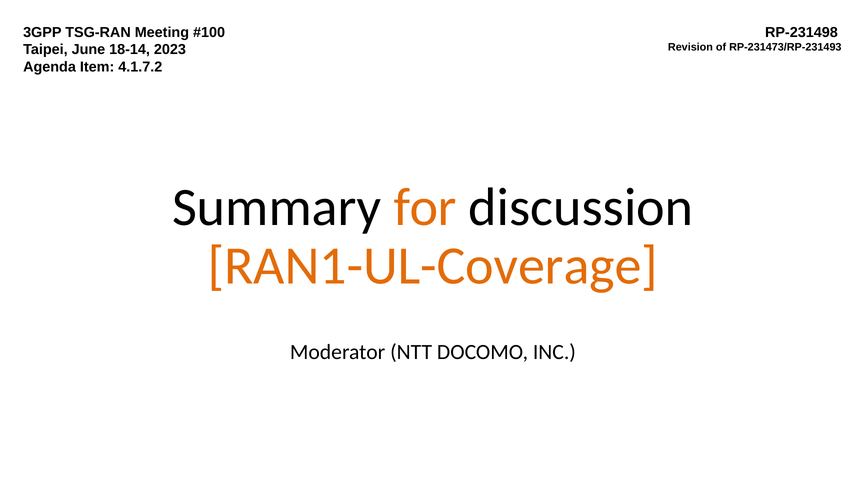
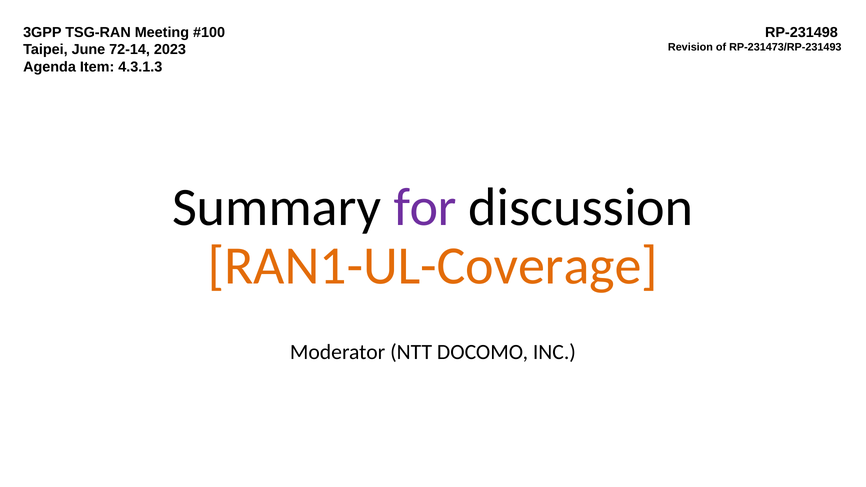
18-14: 18-14 -> 72-14 (130, 50)
4.1.7.2: 4.1.7.2 -> 4.3.1.3 (140, 67)
for colour: orange -> purple (425, 207)
